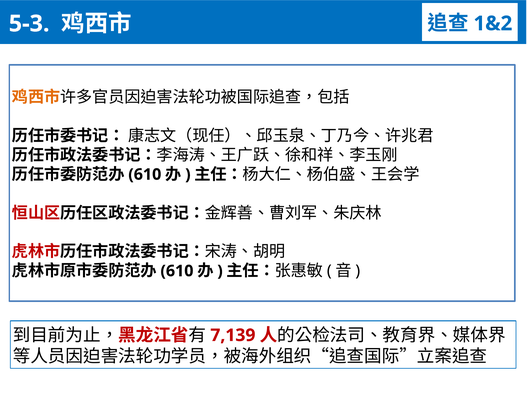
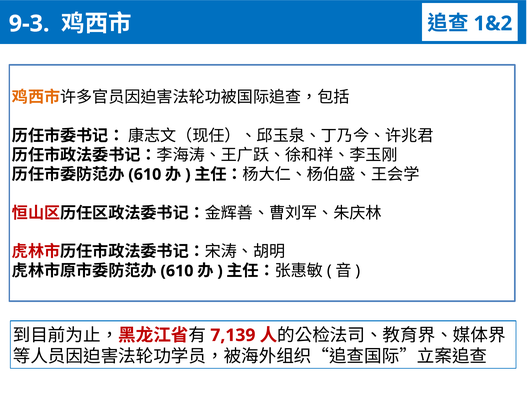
5-3: 5-3 -> 9-3 (29, 24)
